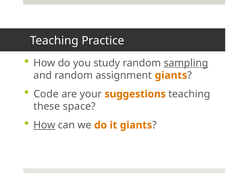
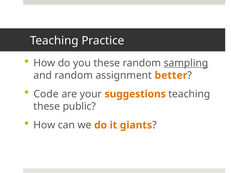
you study: study -> these (107, 63)
assignment giants: giants -> better (171, 75)
space: space -> public (79, 107)
How underline: present -> none (44, 125)
